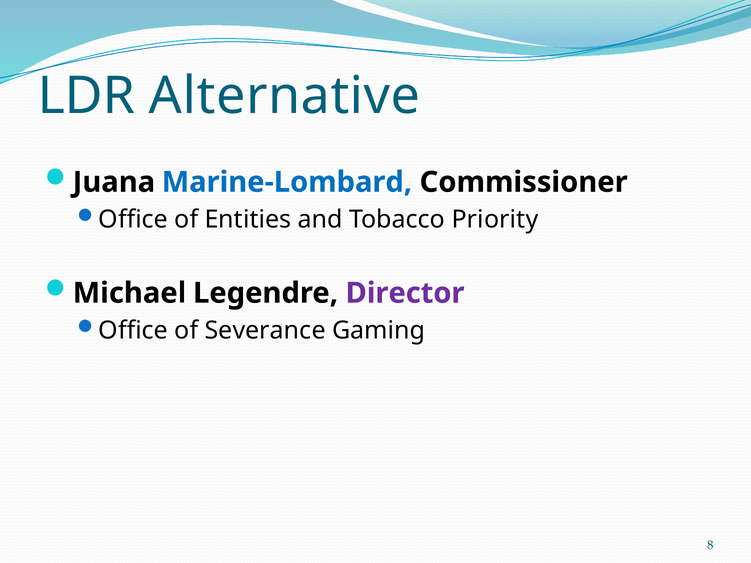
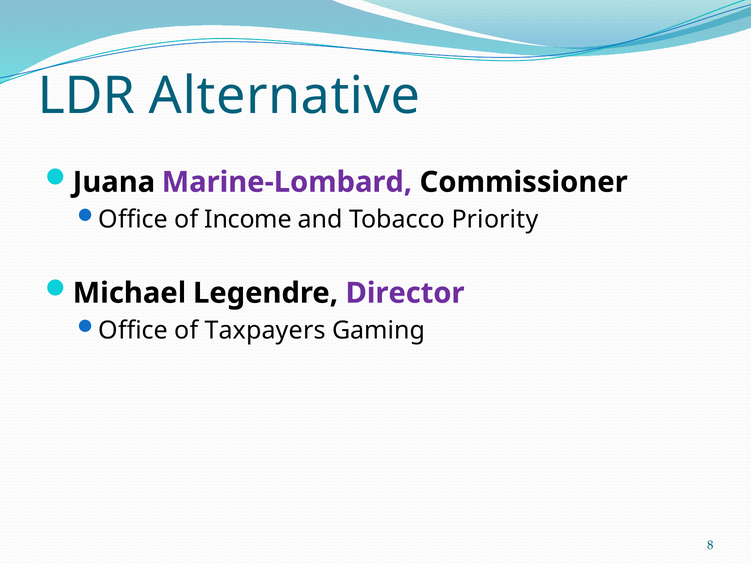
Marine-Lombard colour: blue -> purple (287, 182)
Entities: Entities -> Income (248, 219)
Severance: Severance -> Taxpayers (265, 330)
